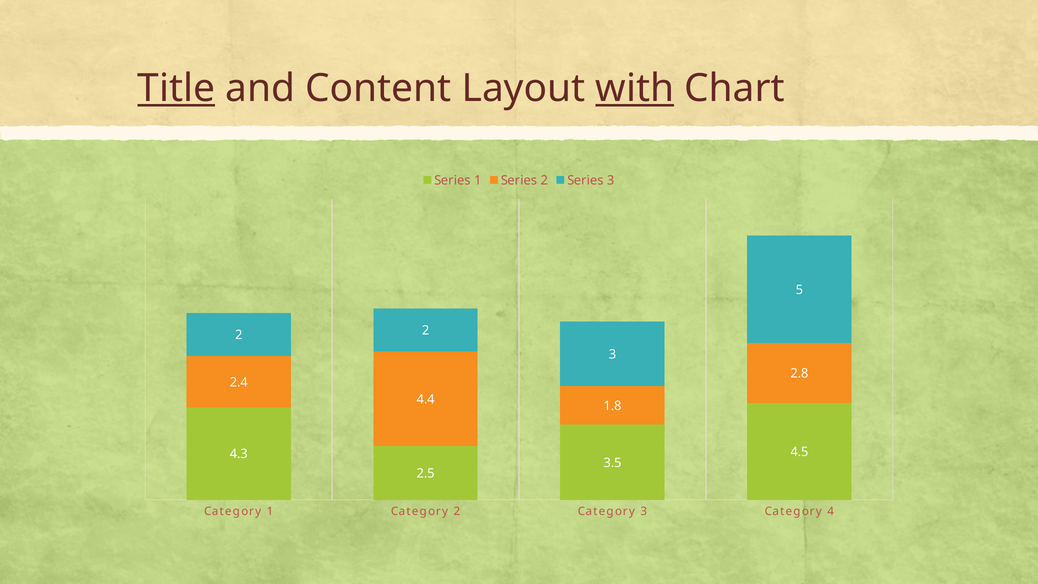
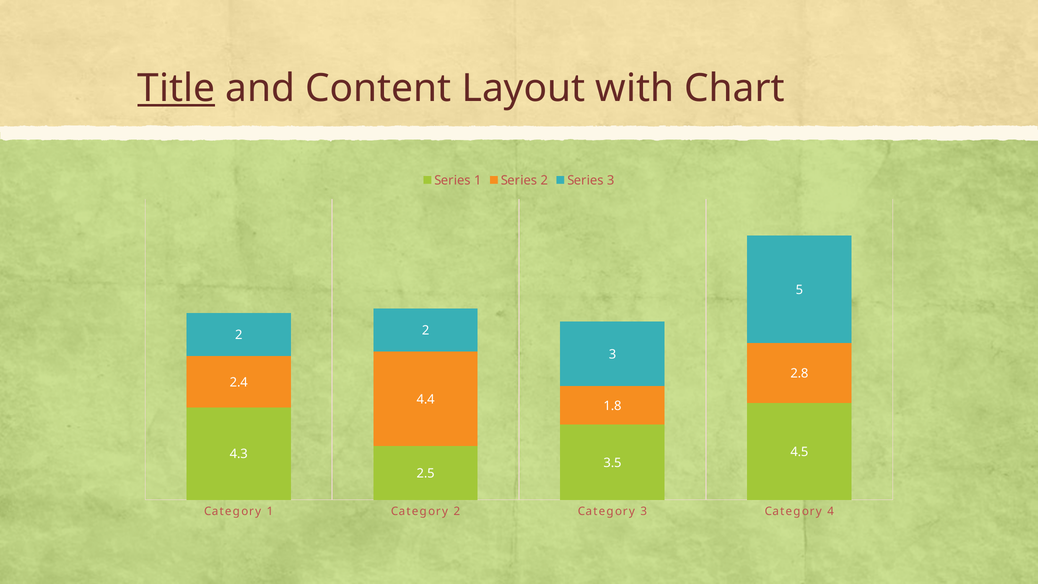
with underline: present -> none (635, 88)
